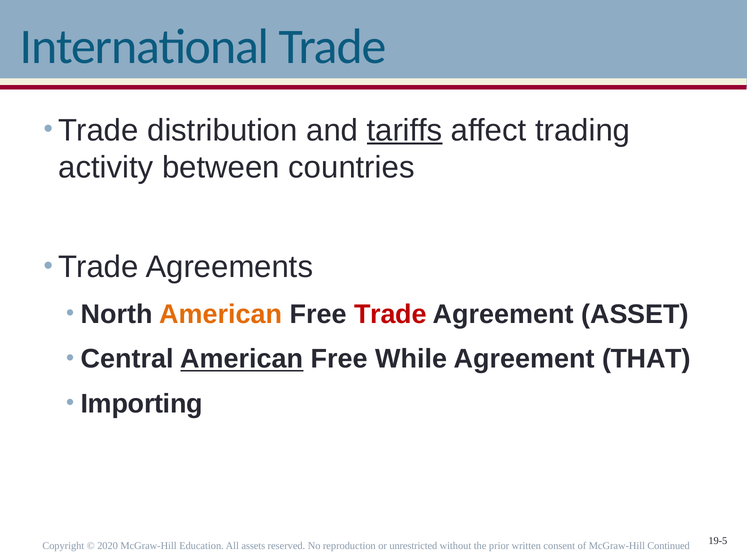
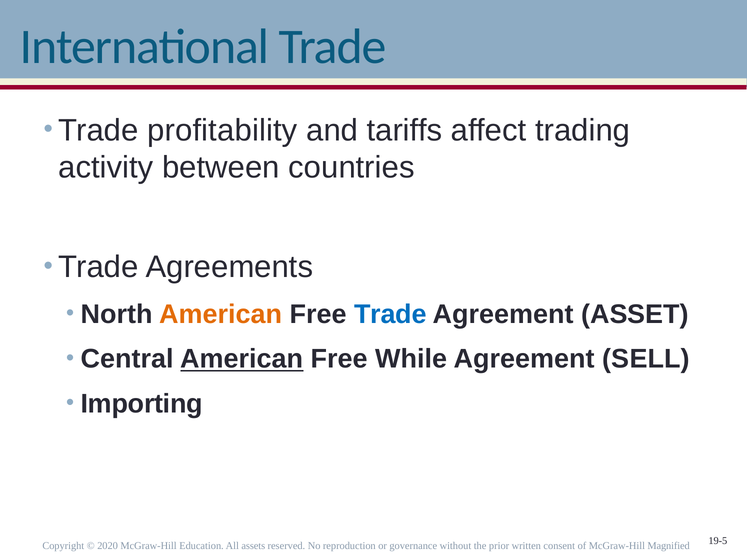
distribution: distribution -> profitability (222, 130)
tariffs underline: present -> none (405, 130)
Trade colour: red -> blue (390, 314)
THAT: THAT -> SELL (646, 359)
unrestricted: unrestricted -> governance (413, 546)
Continued: Continued -> Magnified (669, 546)
